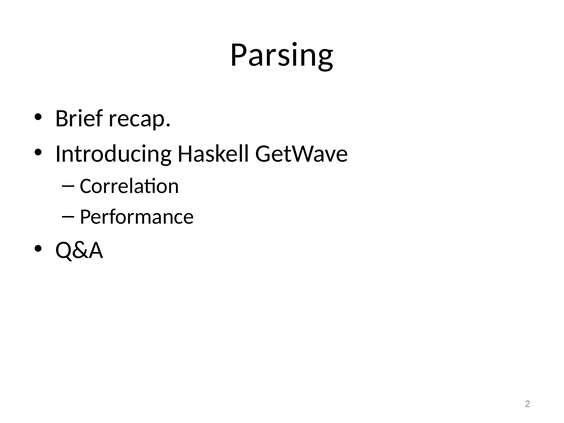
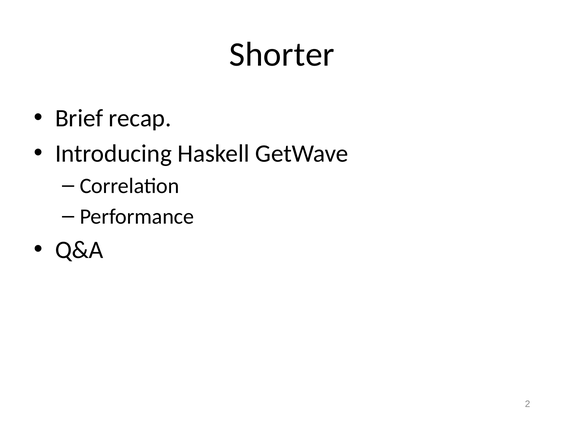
Parsing: Parsing -> Shorter (282, 55)
